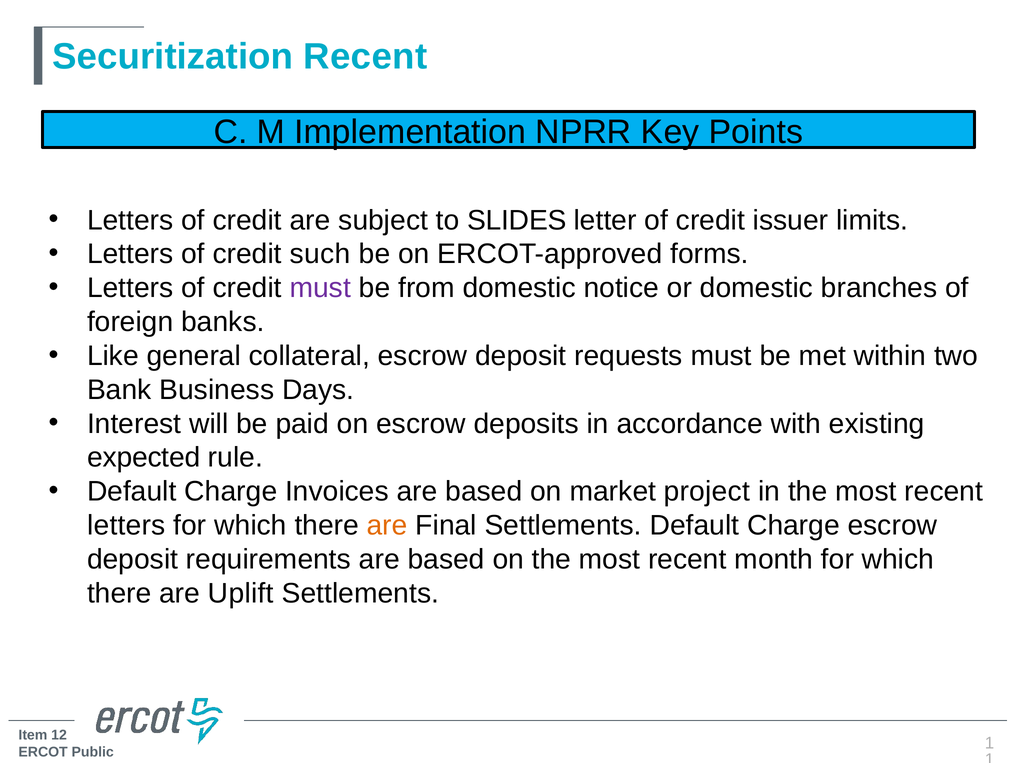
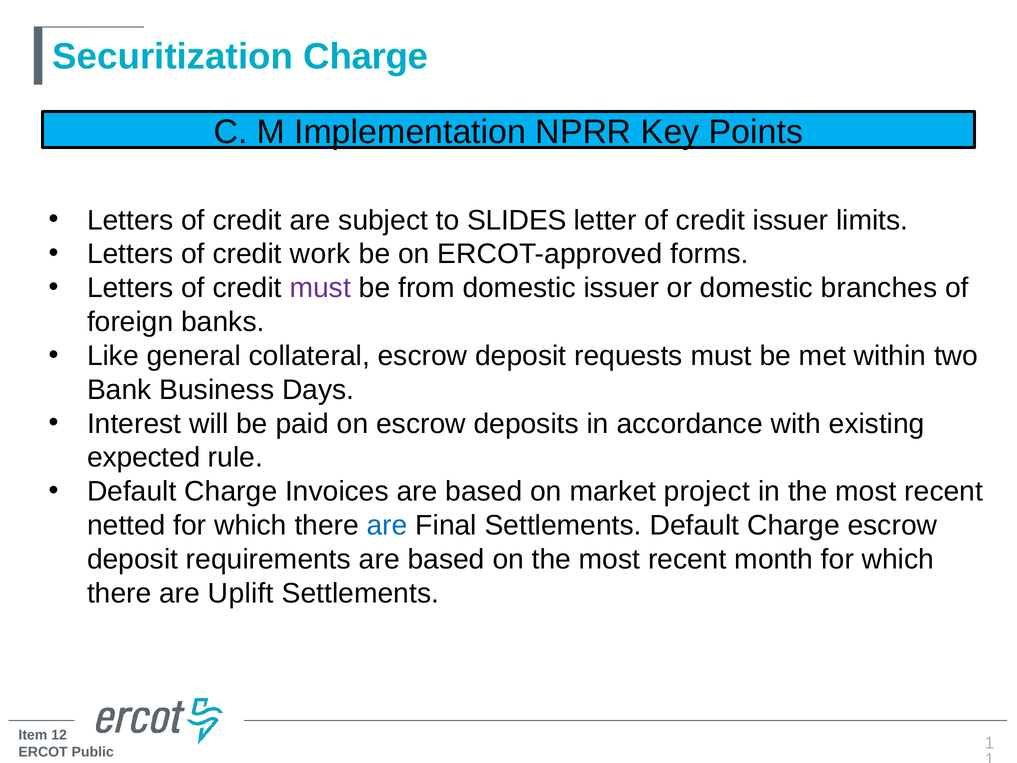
Securitization Recent: Recent -> Charge (366, 57)
such: such -> work (320, 254)
domestic notice: notice -> issuer (621, 288)
letters: letters -> netted (126, 525)
are colour: orange -> blue (387, 525)
